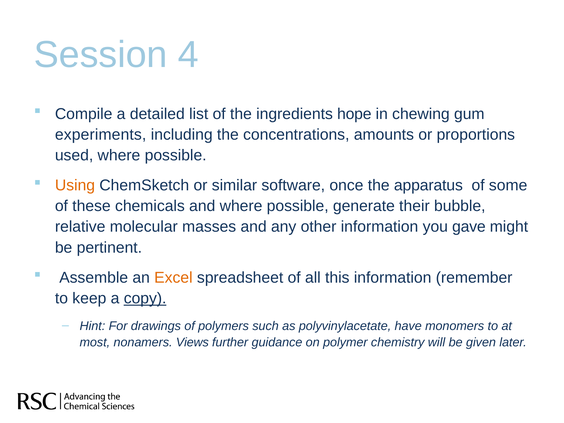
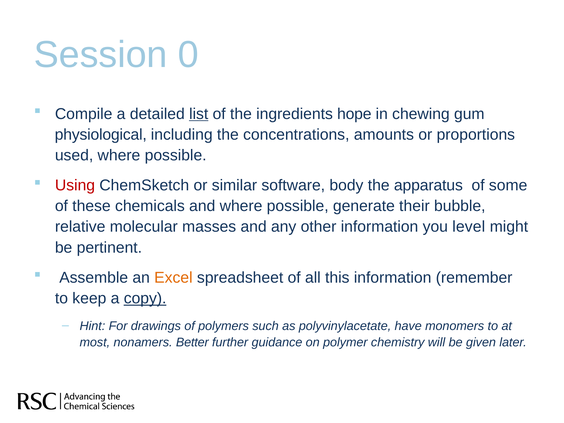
4: 4 -> 0 (188, 55)
list underline: none -> present (199, 114)
experiments: experiments -> physiological (101, 135)
Using colour: orange -> red (75, 185)
once: once -> body (346, 185)
gave: gave -> level (469, 227)
Views: Views -> Better (192, 342)
